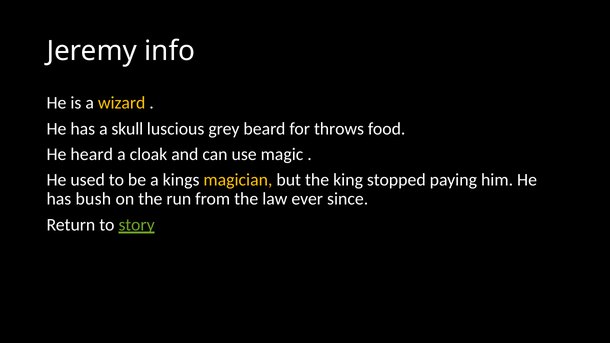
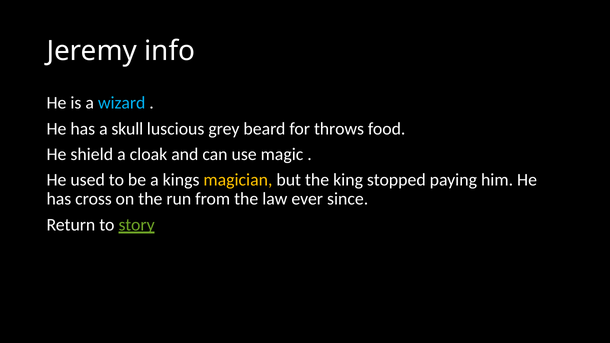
wizard colour: yellow -> light blue (122, 103)
heard: heard -> shield (92, 154)
bush: bush -> cross (94, 199)
